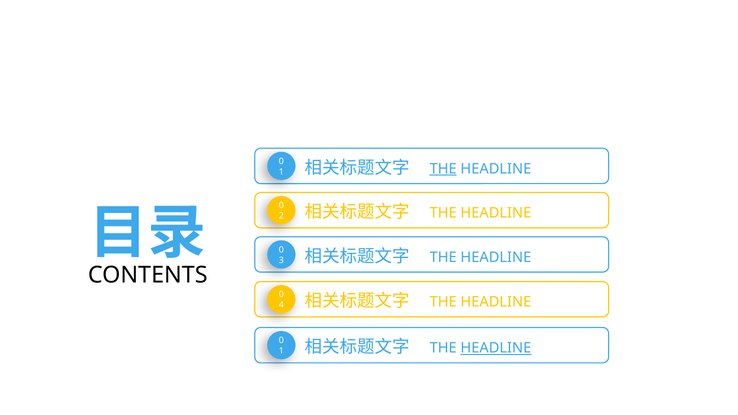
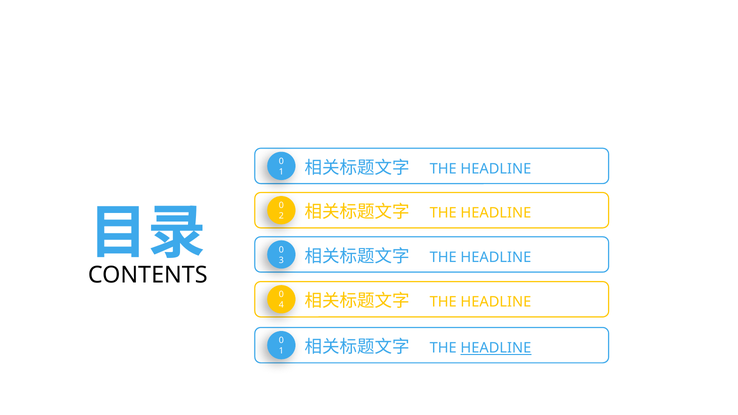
THE underline: present -> none (443, 169)
